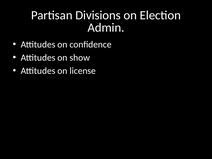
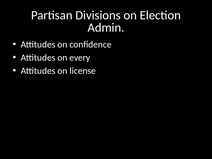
show: show -> every (80, 58)
